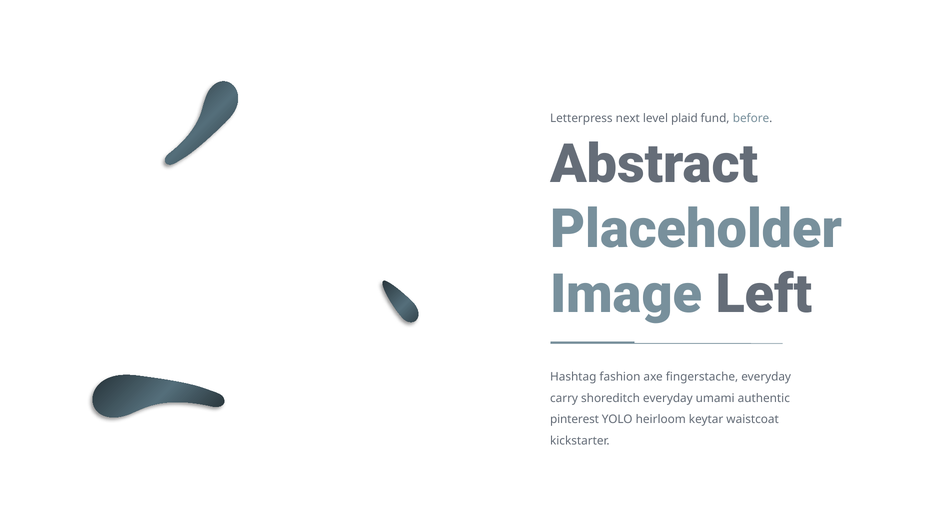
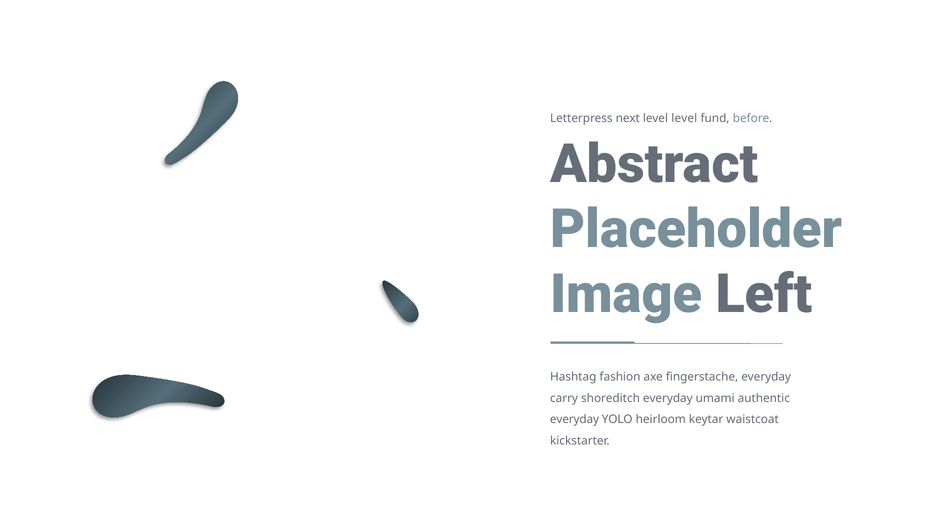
level plaid: plaid -> level (684, 118)
pinterest: pinterest -> everyday (574, 419)
